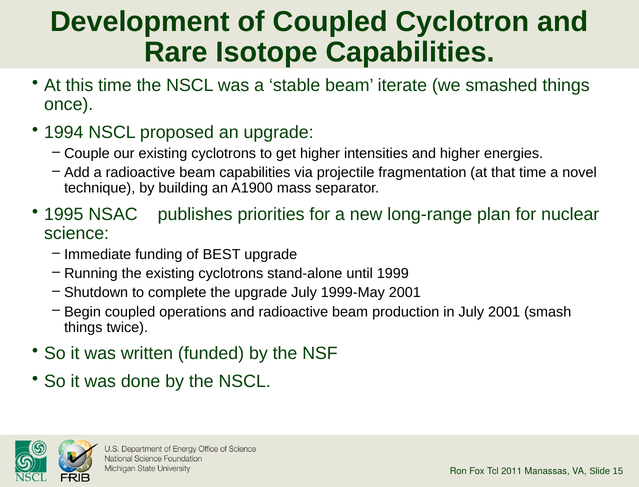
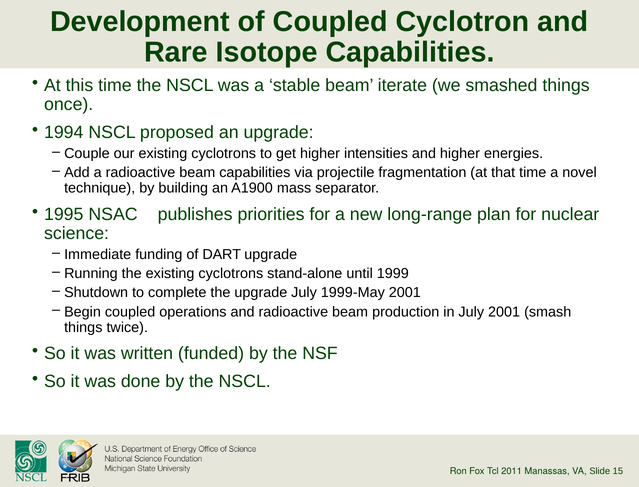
BEST: BEST -> DART (222, 254)
